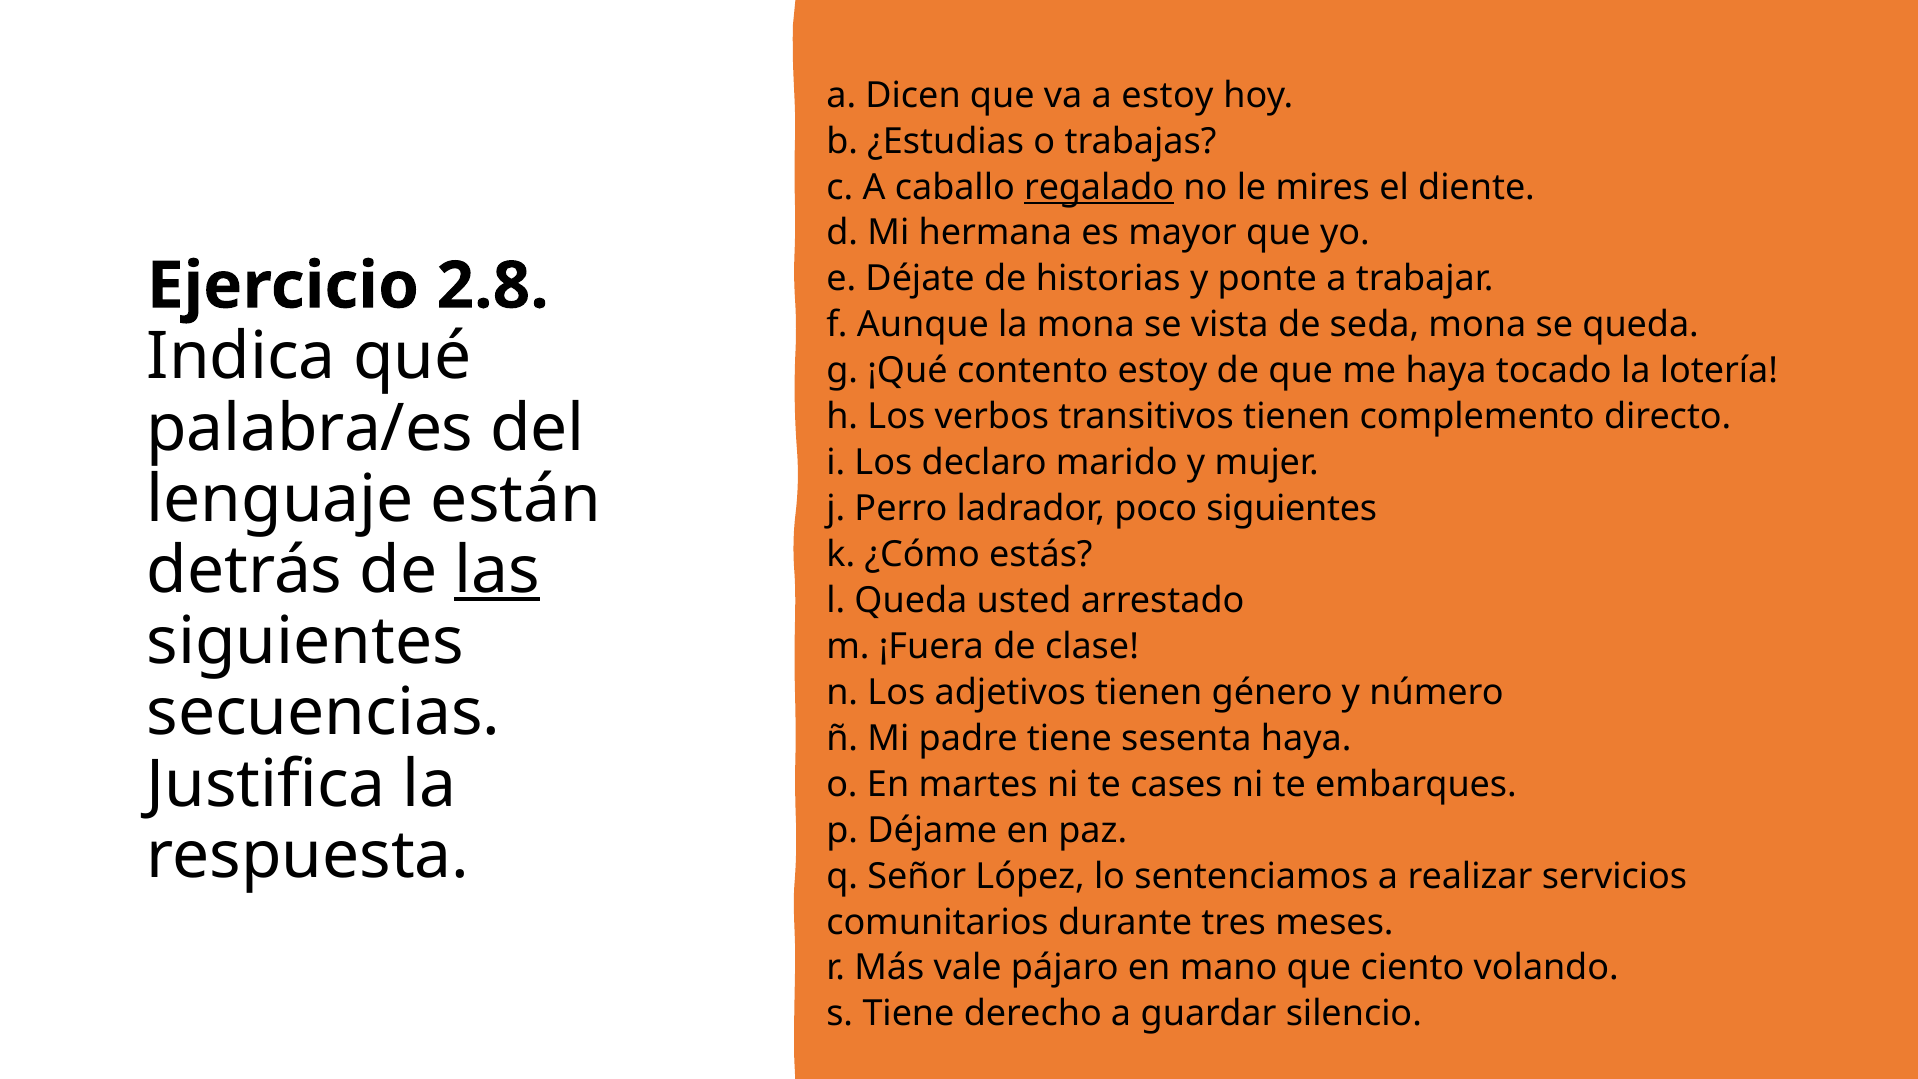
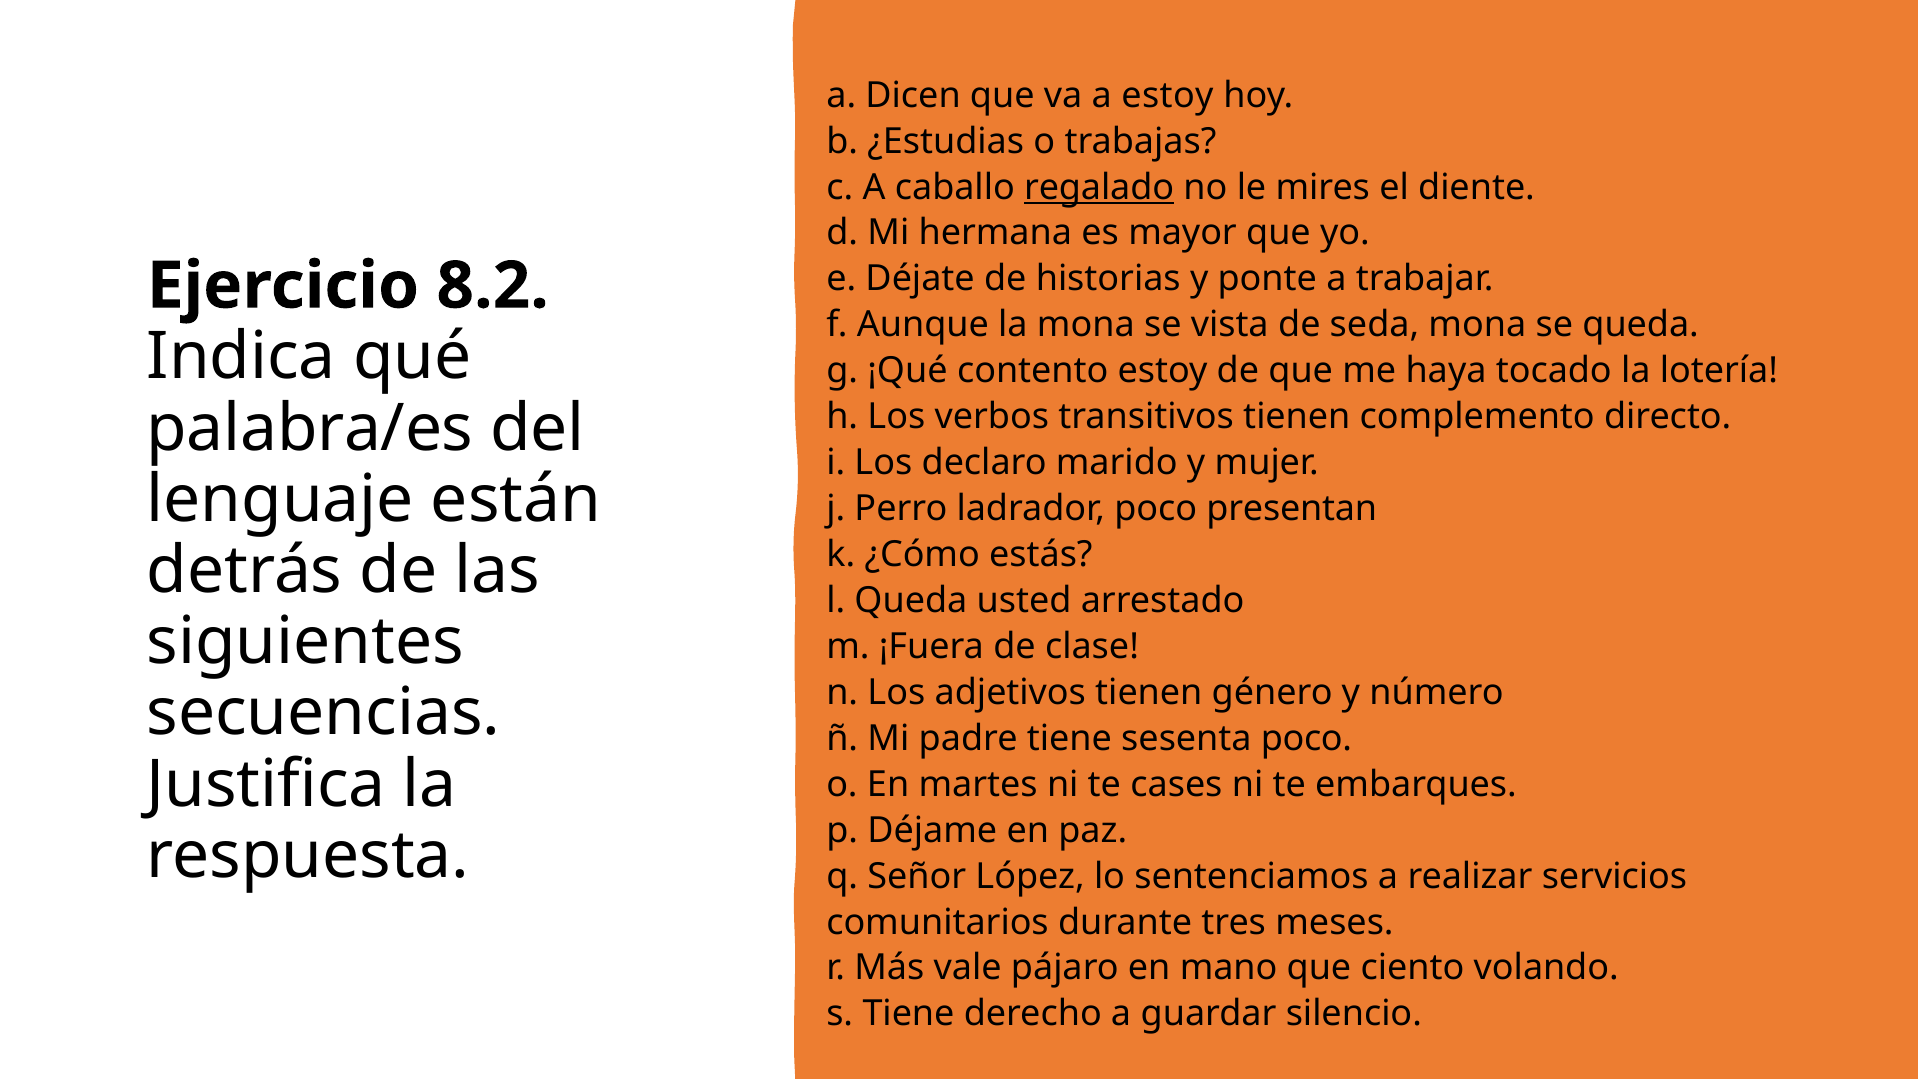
2.8: 2.8 -> 8.2 (493, 286)
poco siguientes: siguientes -> presentan (1292, 509)
las underline: present -> none (497, 571)
sesenta haya: haya -> poco (1306, 738)
